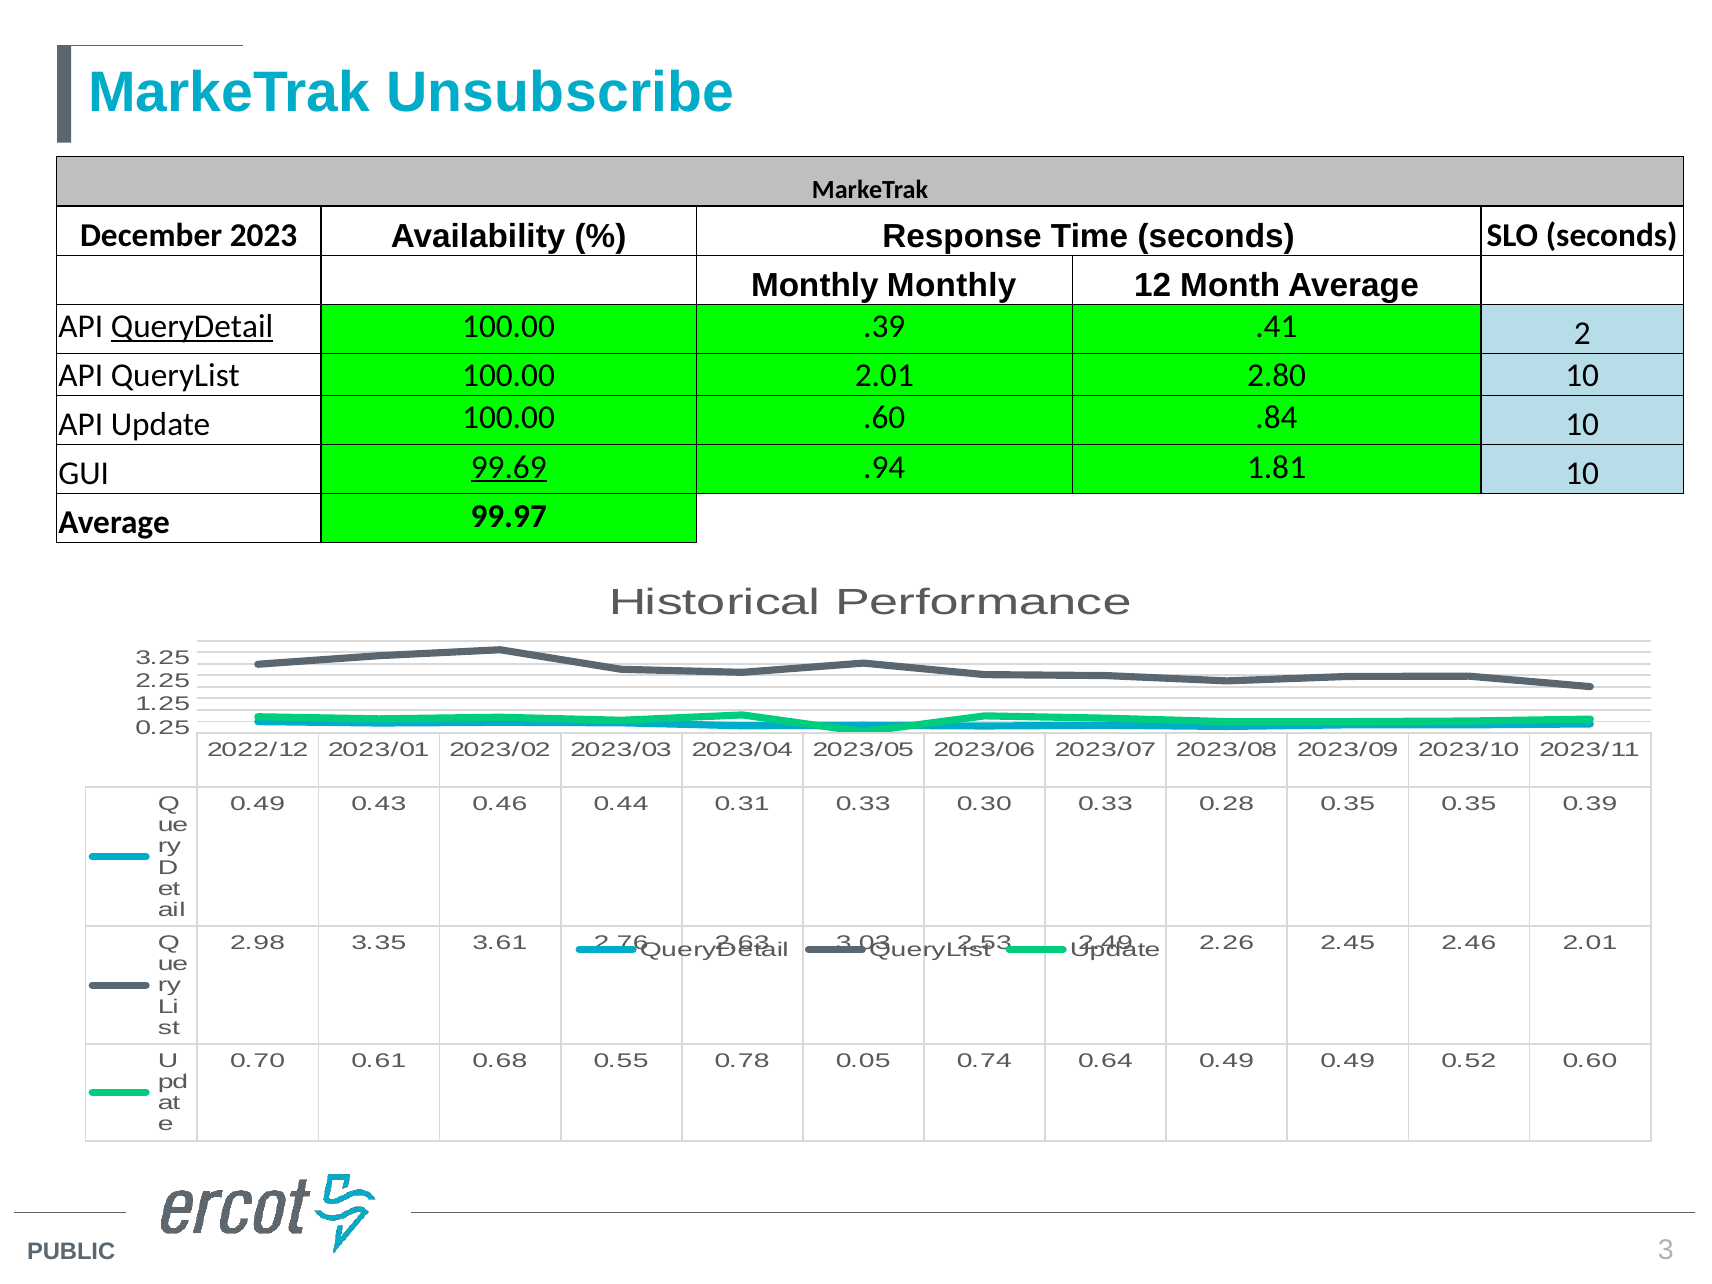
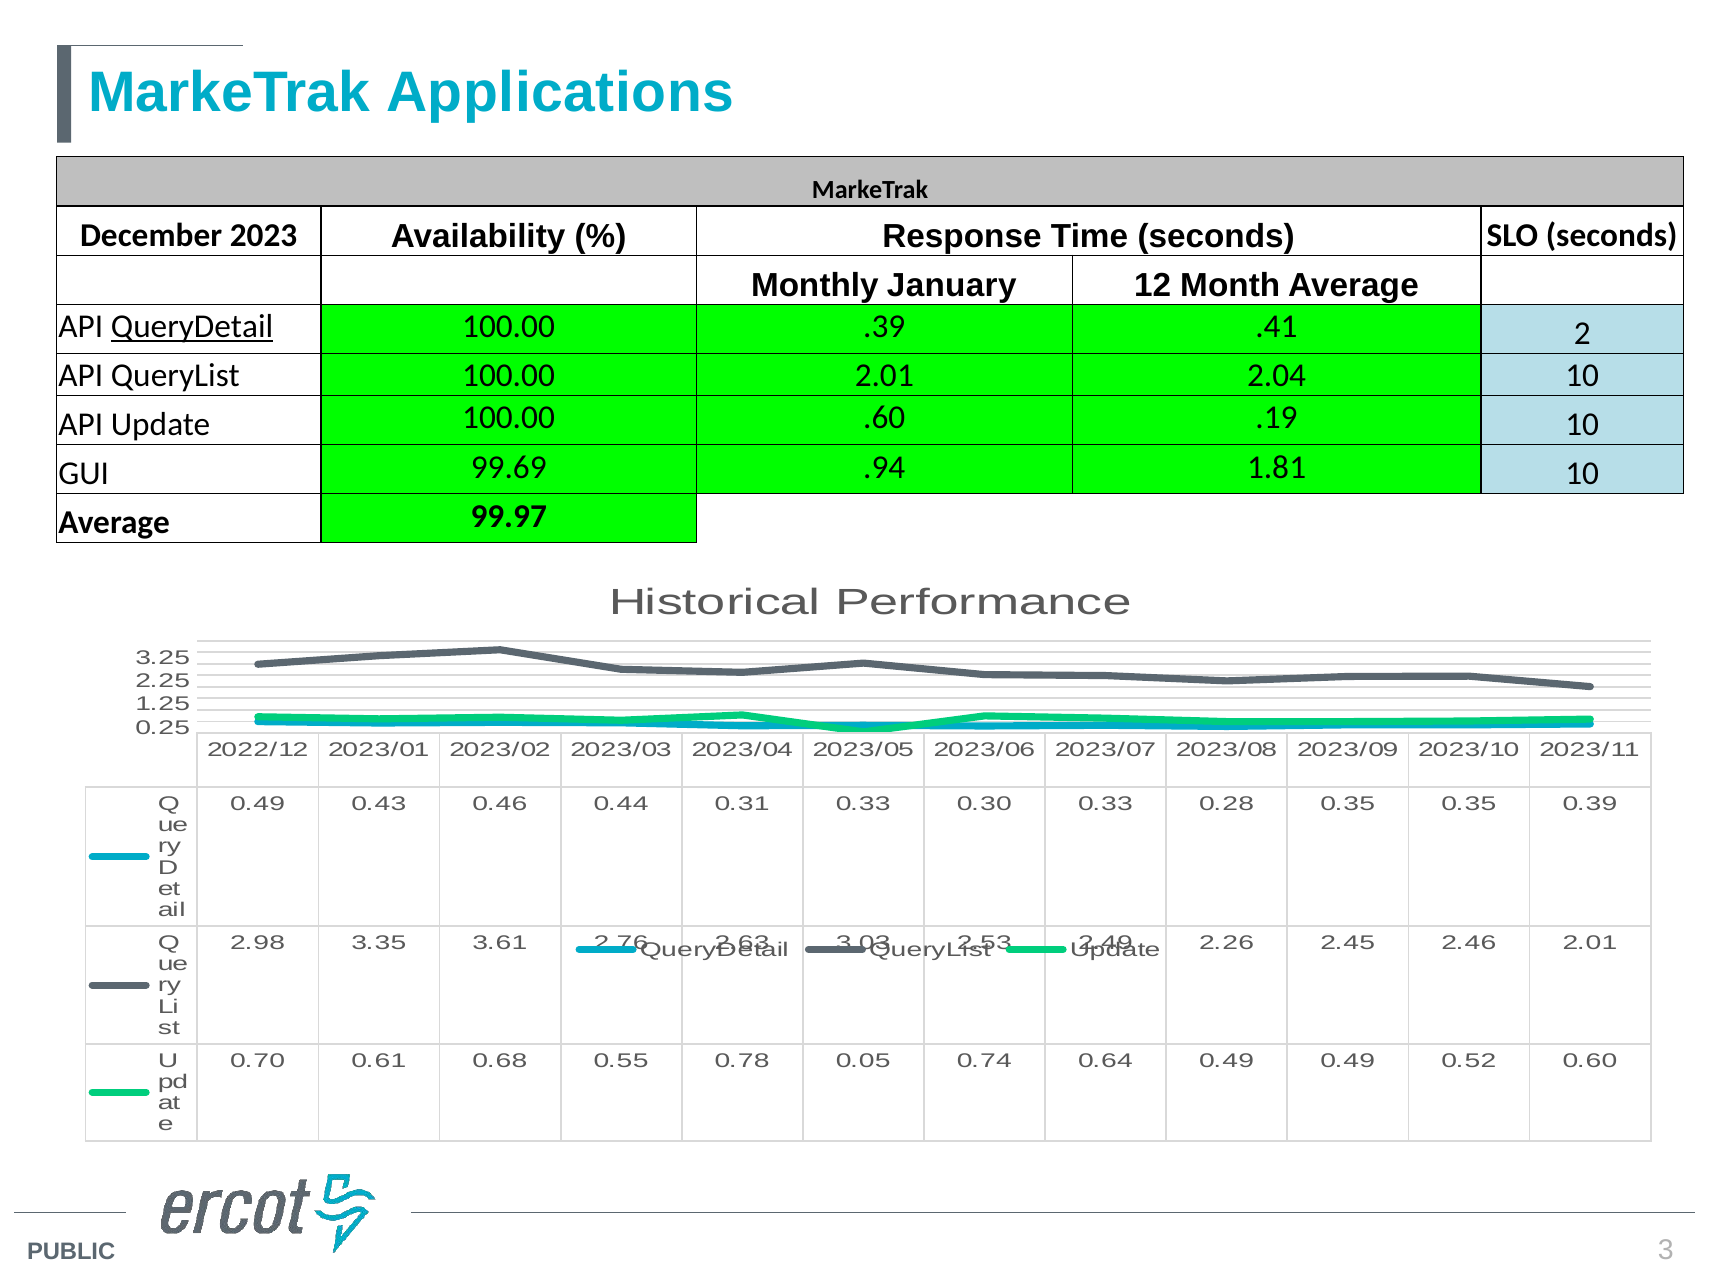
Unsubscribe: Unsubscribe -> Applications (560, 92)
Monthly Monthly: Monthly -> January (952, 286)
2.80: 2.80 -> 2.04 (1277, 376)
.84: .84 -> .19 (1276, 418)
99.69 underline: present -> none (509, 467)
